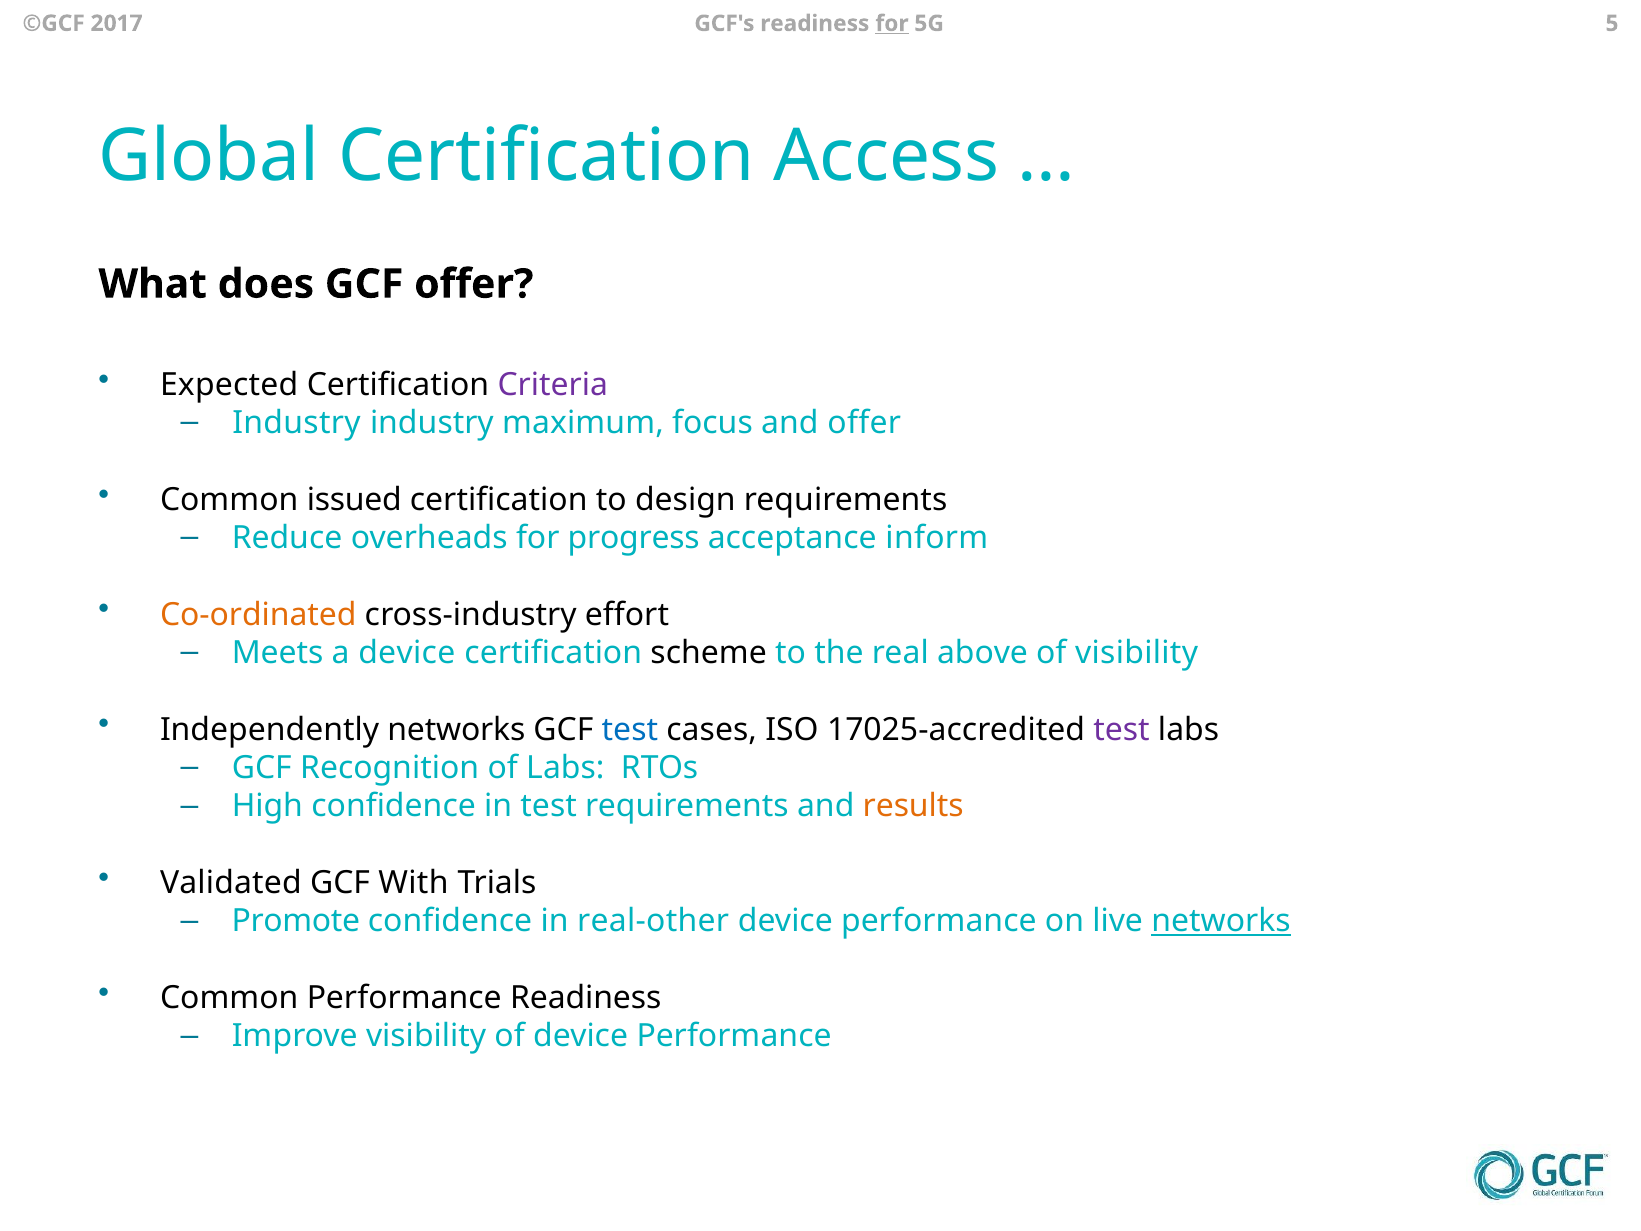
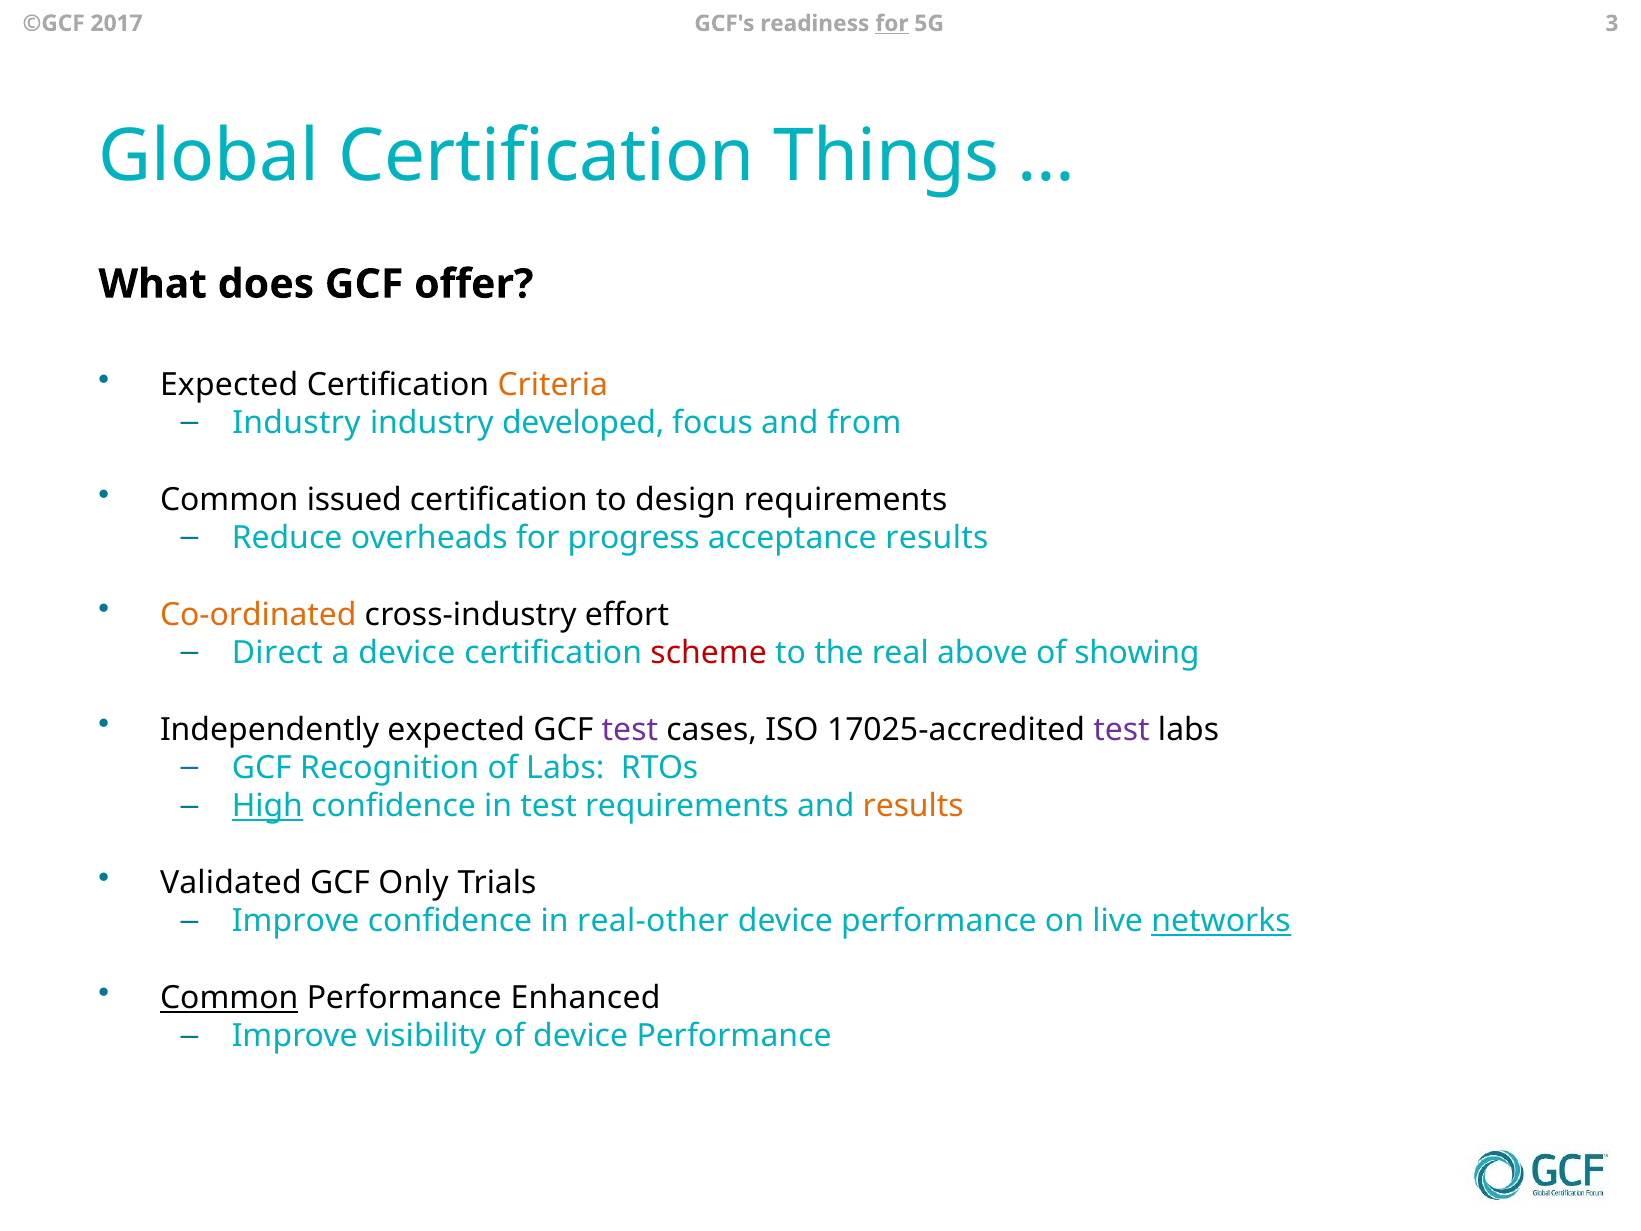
5: 5 -> 3 (1612, 23)
Access: Access -> Things (887, 157)
Criteria colour: purple -> orange (553, 385)
maximum: maximum -> developed (583, 423)
and offer: offer -> from (864, 423)
acceptance inform: inform -> results (937, 538)
Meets: Meets -> Direct (277, 653)
scheme colour: black -> red (709, 653)
of visibility: visibility -> showing (1137, 653)
Independently networks: networks -> expected (456, 729)
test colour: blue -> purple (630, 729)
High underline: none -> present (267, 806)
With: With -> Only (413, 883)
Promote: Promote -> Improve (296, 921)
Common underline: none -> present (229, 998)
Performance Readiness: Readiness -> Enhanced (586, 998)
